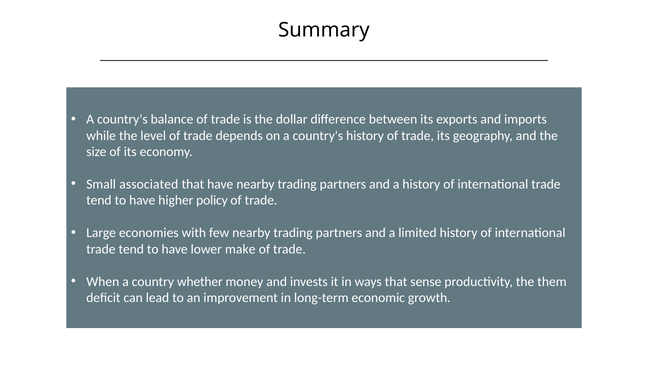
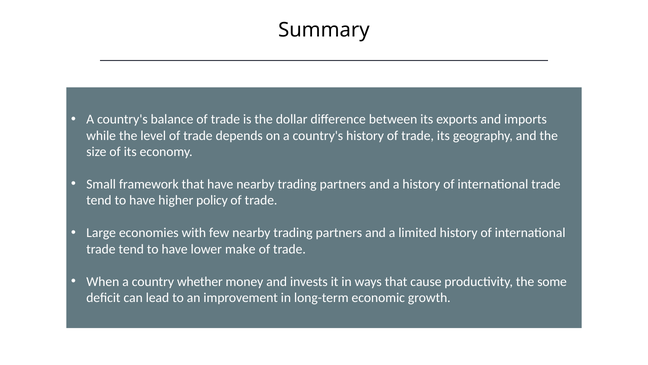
associated: associated -> framework (149, 184)
sense: sense -> cause (426, 281)
them: them -> some (552, 281)
